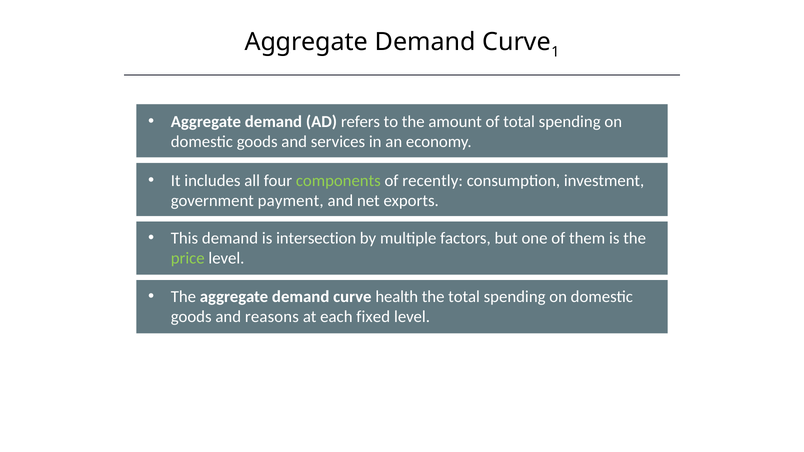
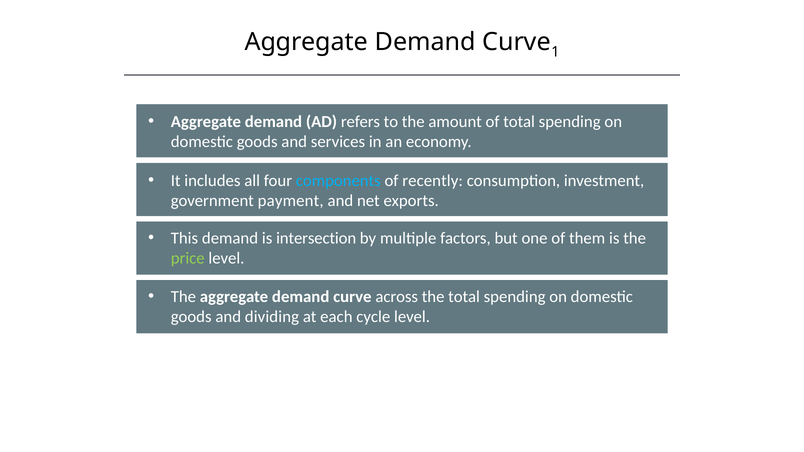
components colour: light green -> light blue (338, 181)
health: health -> across (397, 297)
reasons: reasons -> dividing (272, 317)
fixed: fixed -> cycle (373, 317)
